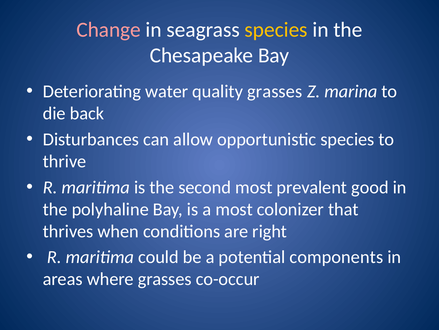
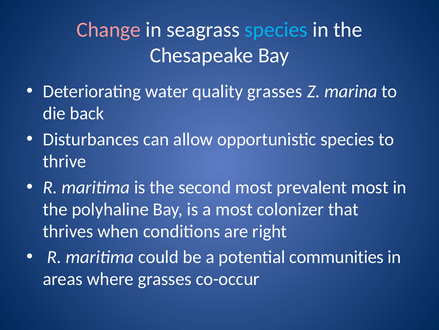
species colour: yellow -> light blue (276, 30)
prevalent good: good -> most (370, 187)
components: components -> communities (336, 257)
